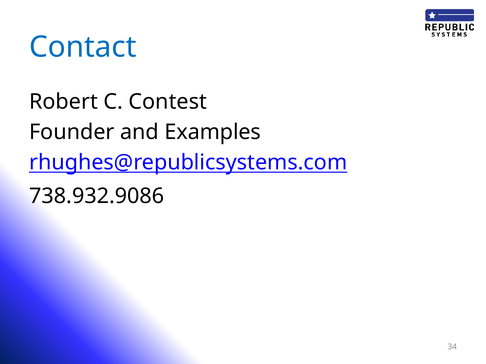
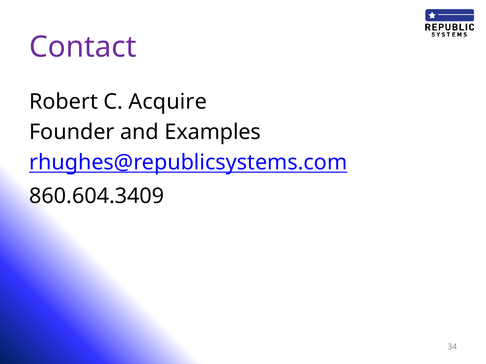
Contact colour: blue -> purple (83, 47)
Contest: Contest -> Acquire (168, 102)
738.932.9086: 738.932.9086 -> 860.604.3409 (97, 196)
